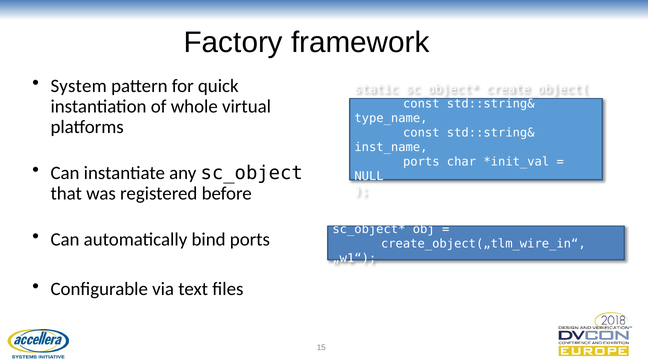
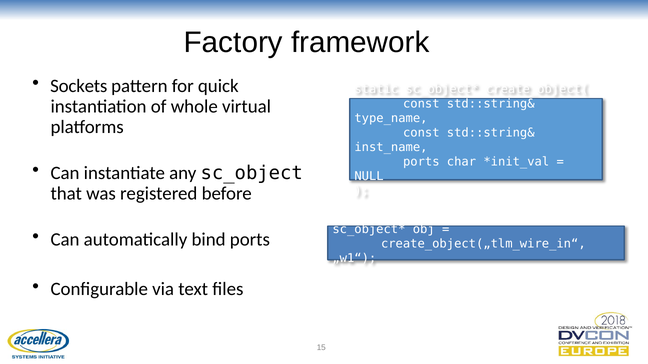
System: System -> Sockets (79, 86)
